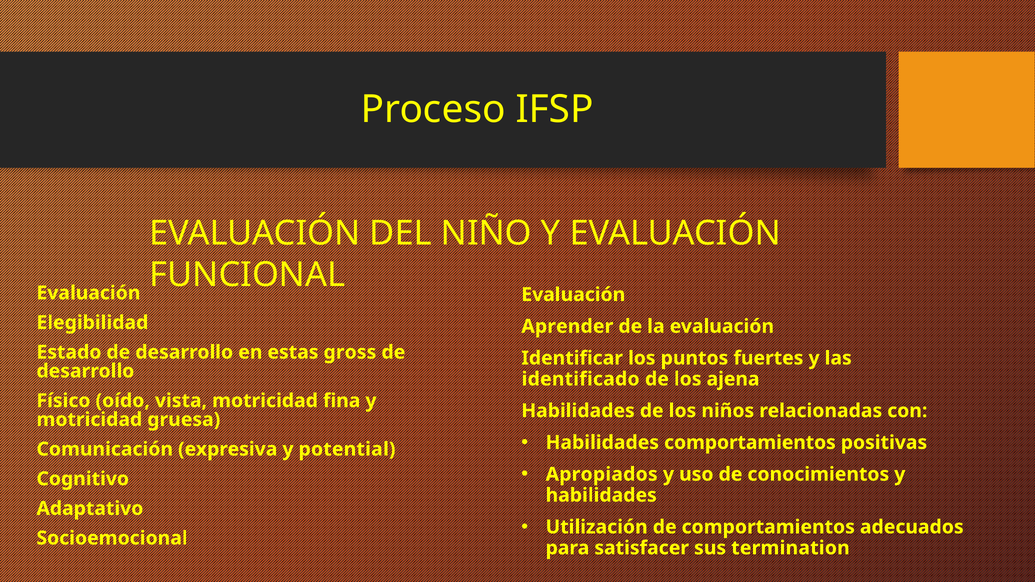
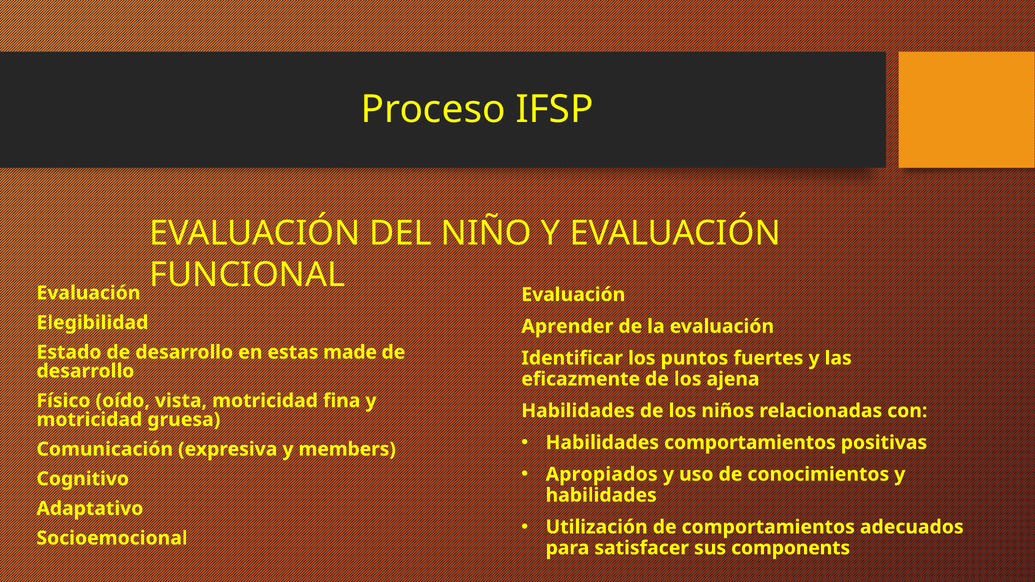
gross: gross -> made (350, 352)
identificado: identificado -> eficazmente (581, 379)
potential: potential -> members (347, 449)
termination: termination -> components (791, 548)
